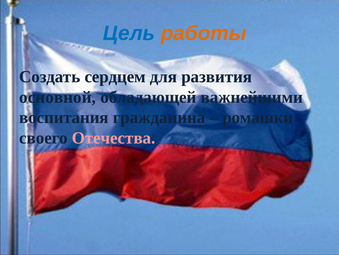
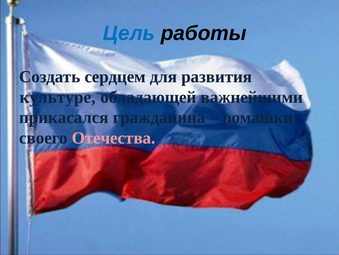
работы colour: orange -> black (204, 33)
основной: основной -> культуре (58, 97)
воспитания: воспитания -> прикасался (64, 117)
